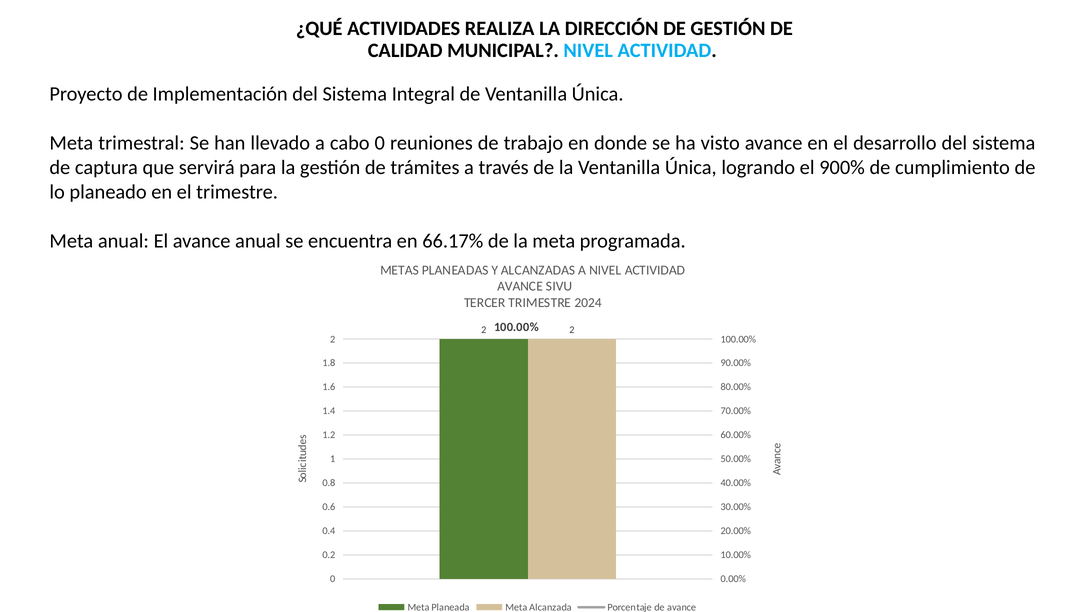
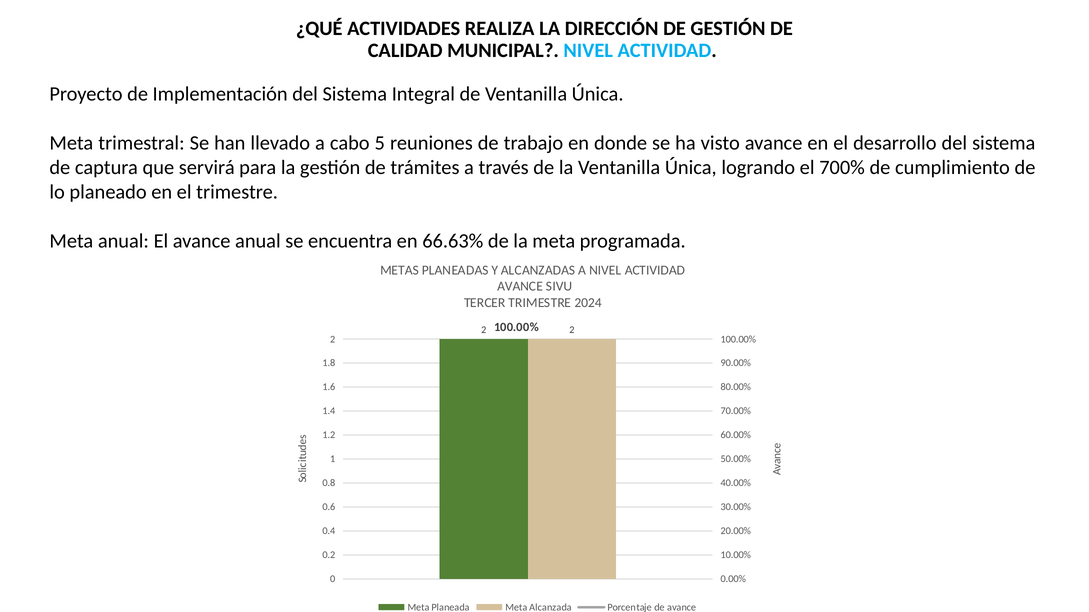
cabo 0: 0 -> 5 (380, 143)
900%: 900% -> 700% (842, 168)
66.17%: 66.17% -> 66.63% (453, 241)
